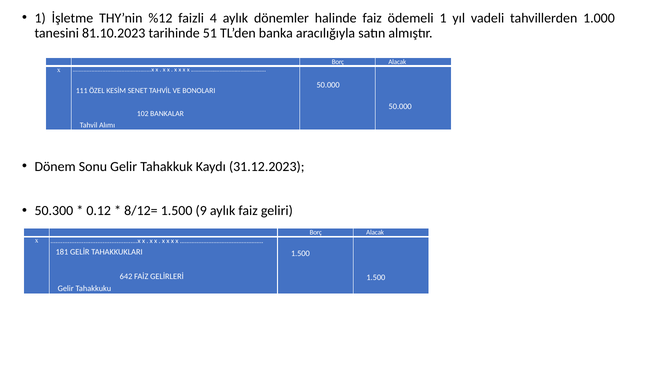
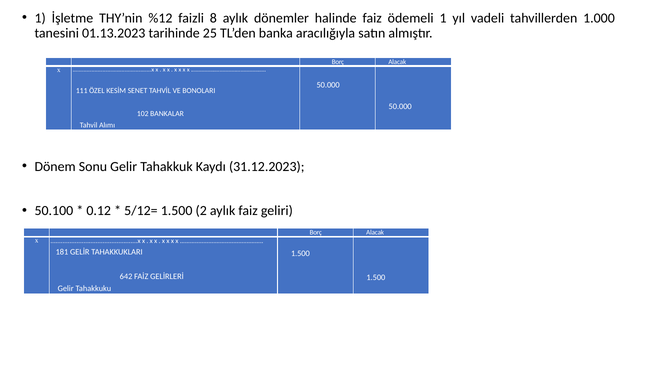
4: 4 -> 8 (213, 18)
81.10.2023: 81.10.2023 -> 01.13.2023 (114, 33)
51: 51 -> 25 (210, 33)
50.300: 50.300 -> 50.100 (54, 211)
8/12=: 8/12= -> 5/12= (141, 211)
9: 9 -> 2 (201, 211)
